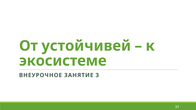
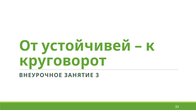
экосистеме: экосистеме -> круговорот (63, 61)
